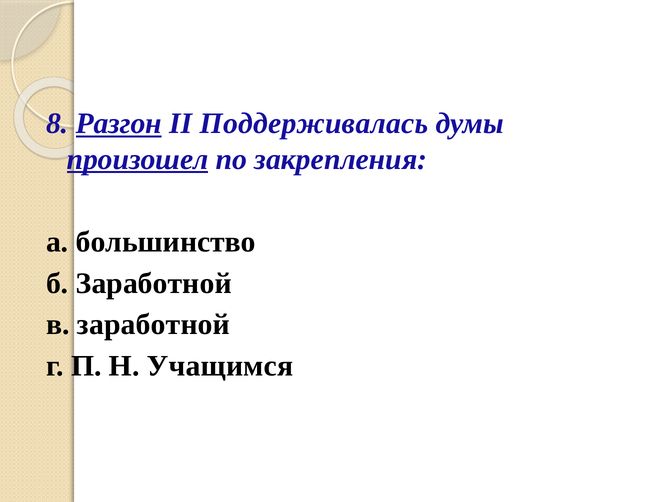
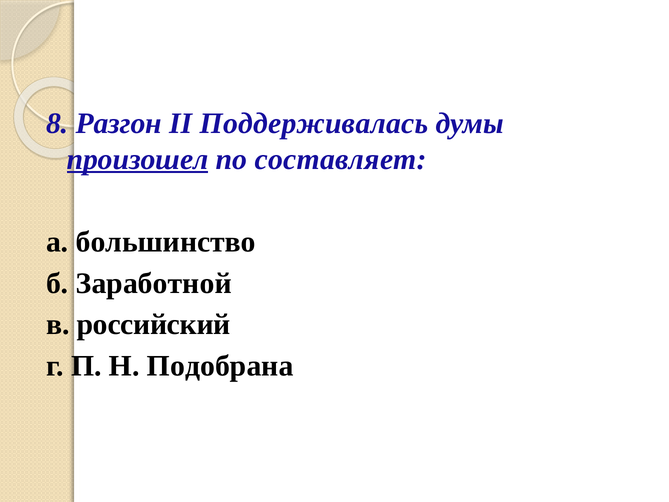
Разгон underline: present -> none (119, 124)
закрепления: закрепления -> составляет (341, 159)
в заработной: заработной -> российский (154, 324)
Учащимся: Учащимся -> Подобрана (220, 366)
